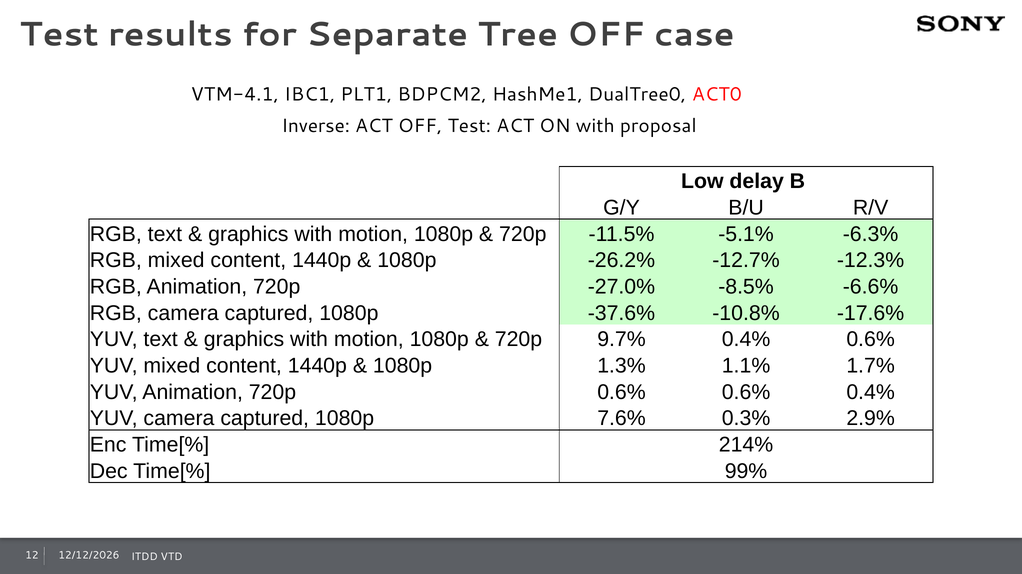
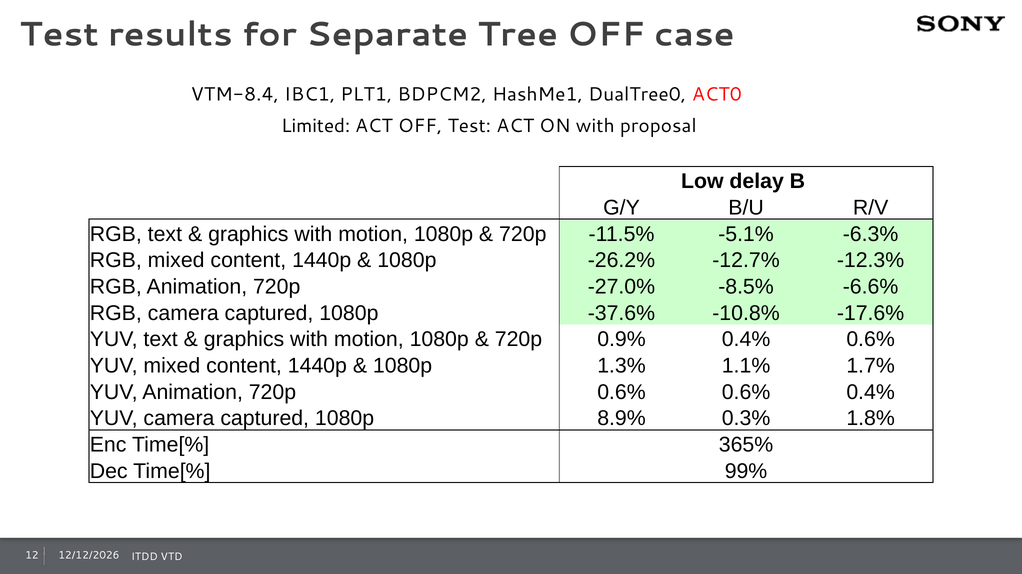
VTM-4.1: VTM-4.1 -> VTM-8.4 (235, 95)
Inverse: Inverse -> Limited (316, 126)
9.7%: 9.7% -> 0.9% (622, 339)
7.6%: 7.6% -> 8.9% (622, 418)
2.9%: 2.9% -> 1.8% (871, 418)
214%: 214% -> 365% (746, 445)
